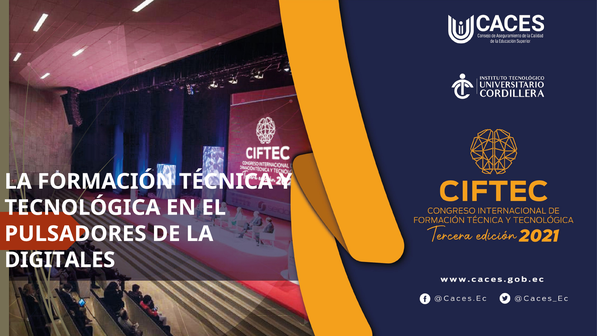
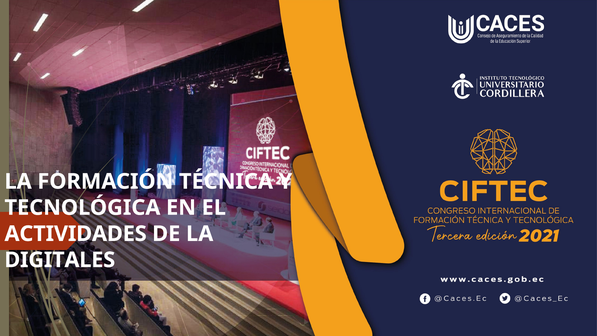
PULSADORES: PULSADORES -> ACTIVIDADES (76, 234)
